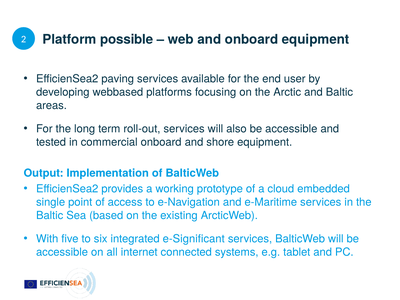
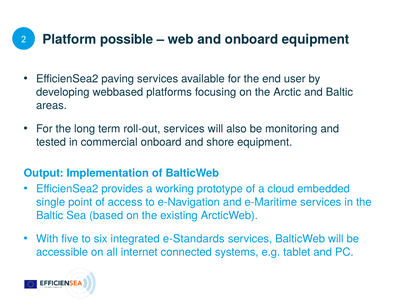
also be accessible: accessible -> monitoring (291, 129)
e-Significant: e-Significant -> e-Standards (194, 239)
